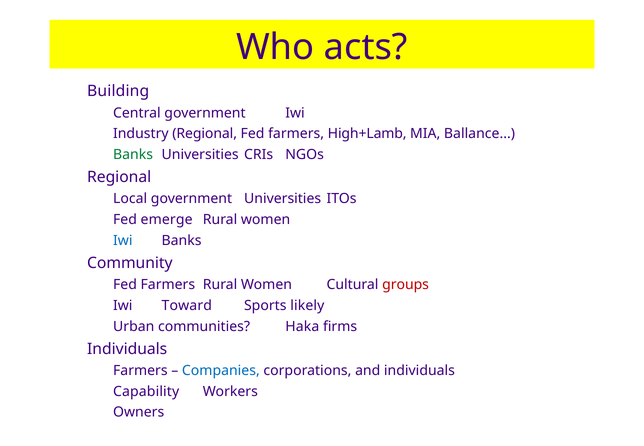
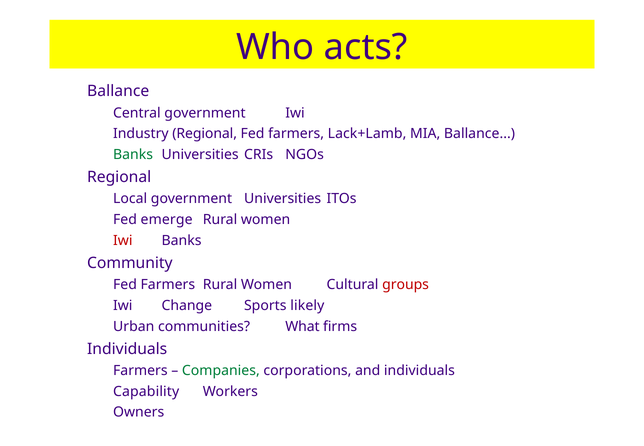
Building: Building -> Ballance (118, 91)
High+Lamb: High+Lamb -> Lack+Lamb (367, 134)
Iwi colour: blue -> red (123, 240)
Toward: Toward -> Change (187, 305)
Haka: Haka -> What (302, 326)
Companies colour: blue -> green (221, 371)
